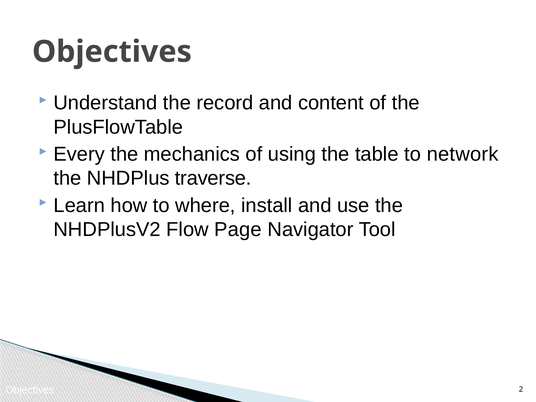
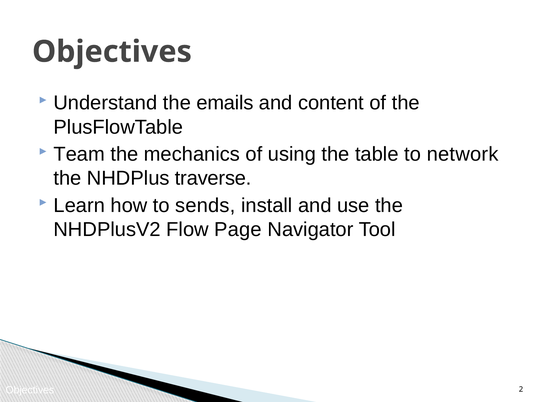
record: record -> emails (225, 103)
Every: Every -> Team (79, 154)
where: where -> sends (205, 205)
